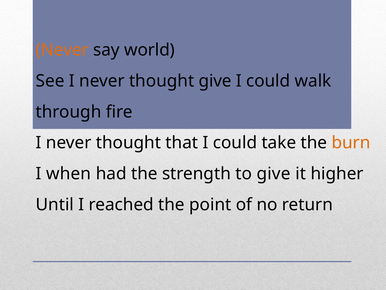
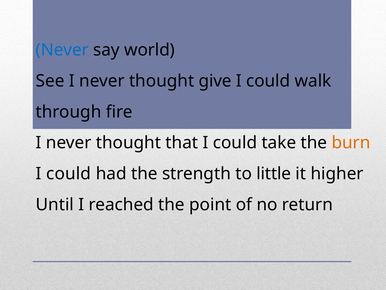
Never colour: orange -> blue (62, 50)
when: when -> could (69, 173)
to give: give -> little (274, 173)
